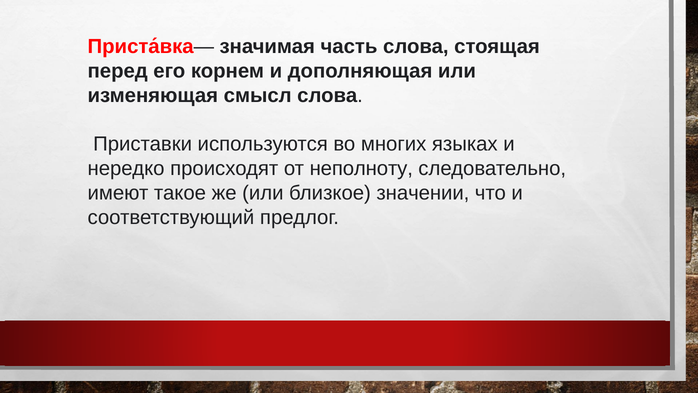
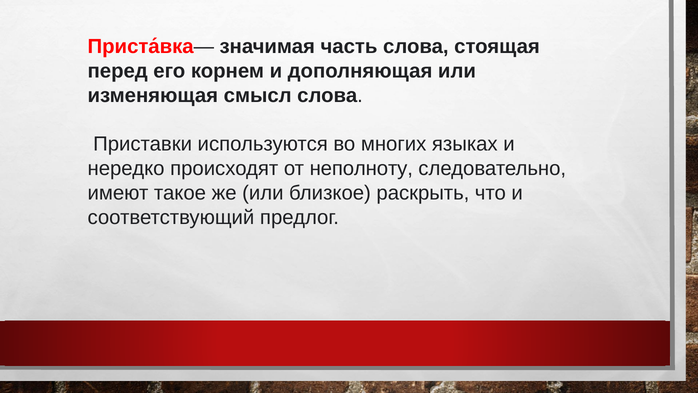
значении: значении -> раскрыть (423, 193)
